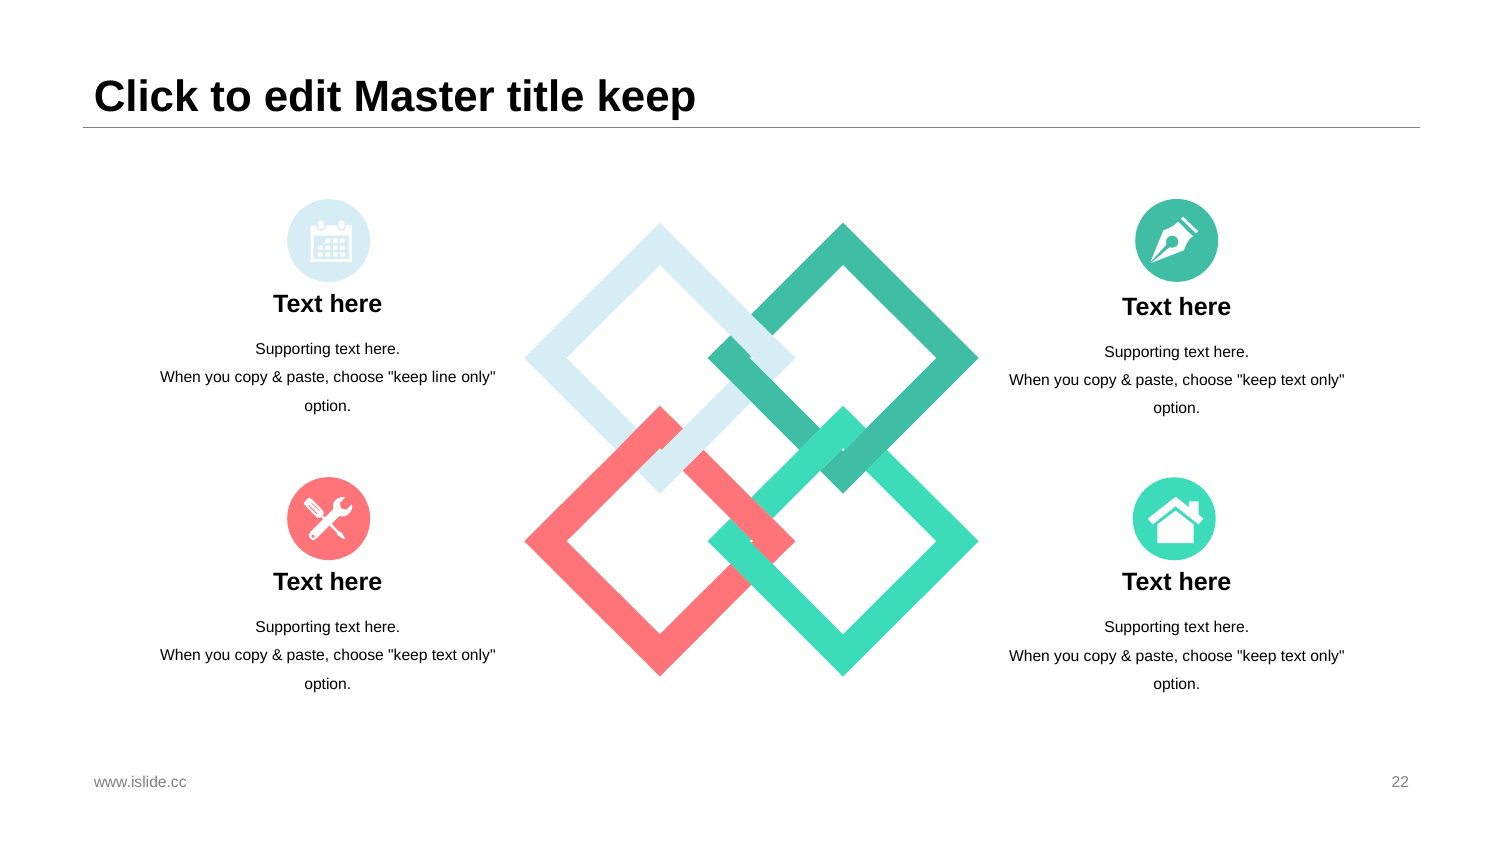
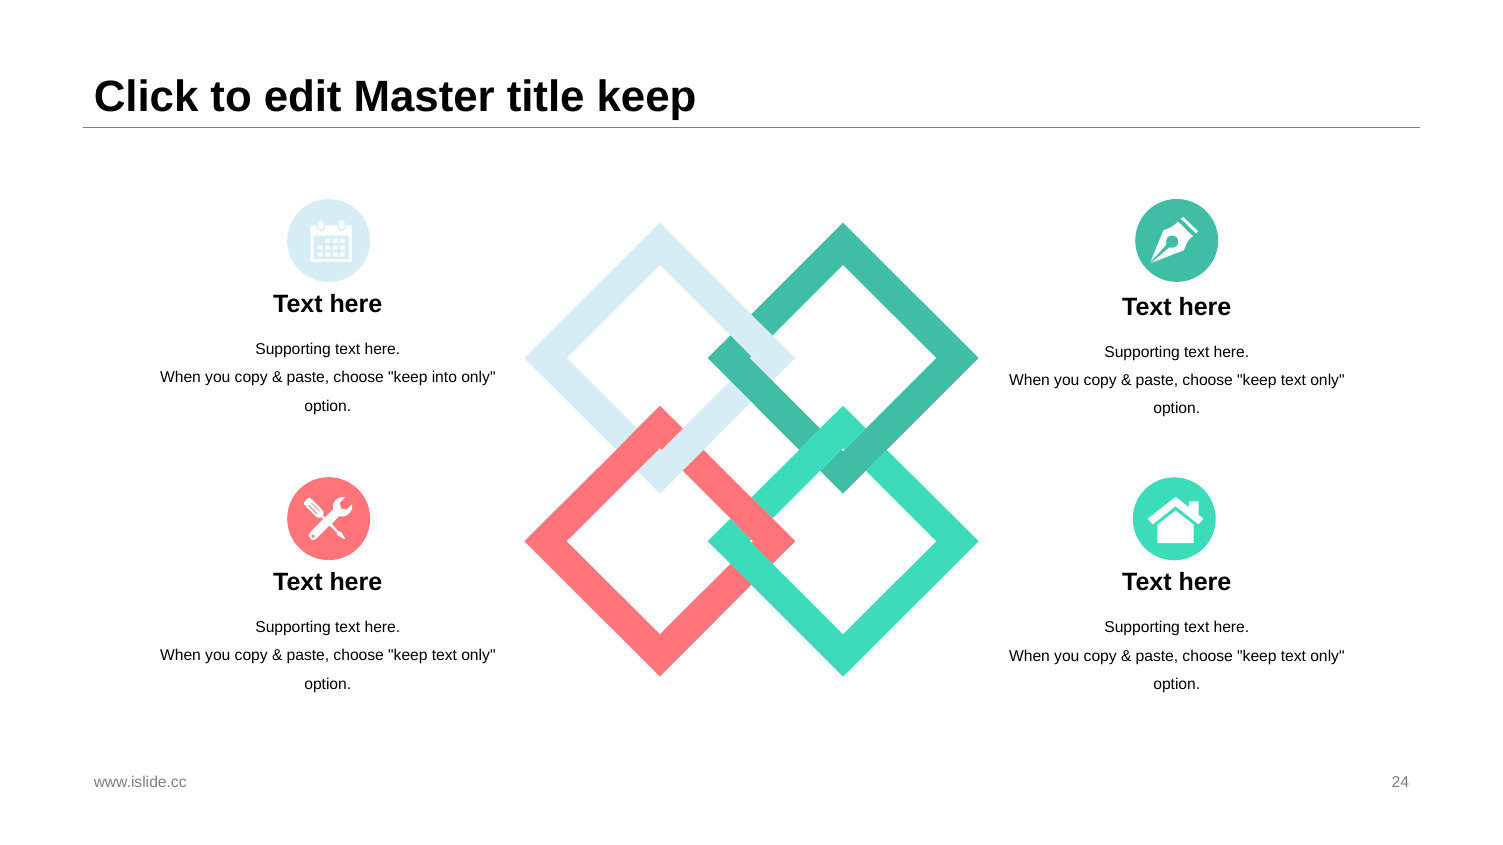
line: line -> into (444, 378)
22: 22 -> 24 (1400, 783)
